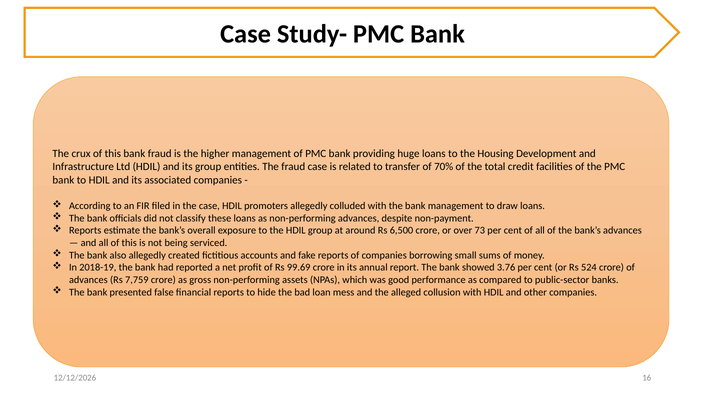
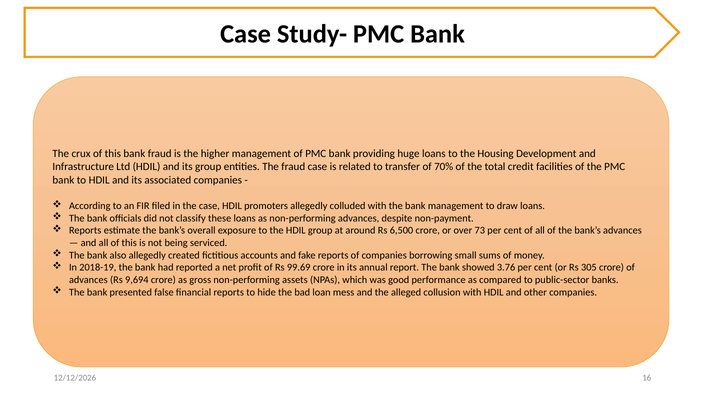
524: 524 -> 305 (589, 268)
7,759: 7,759 -> 9,694 (137, 280)
